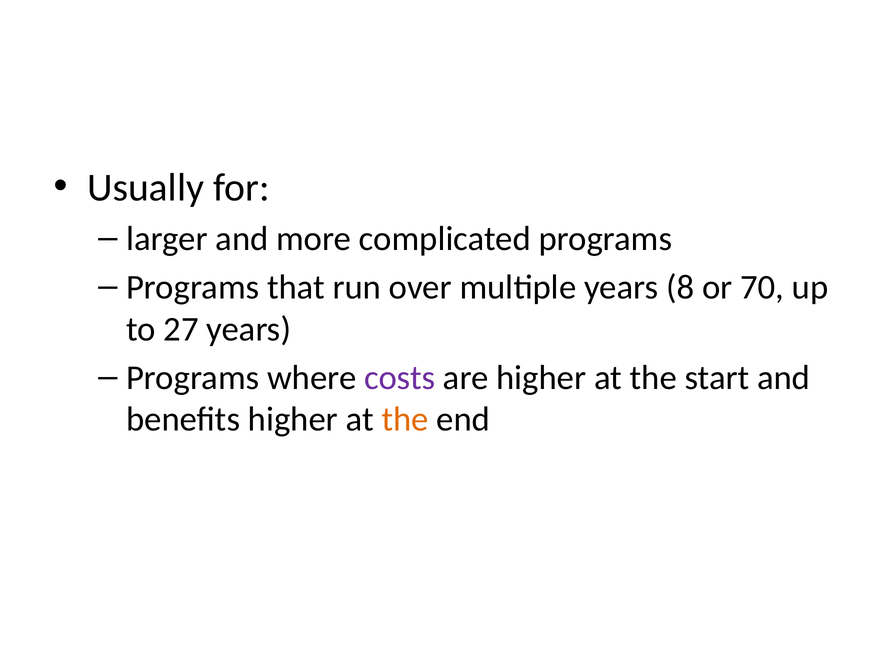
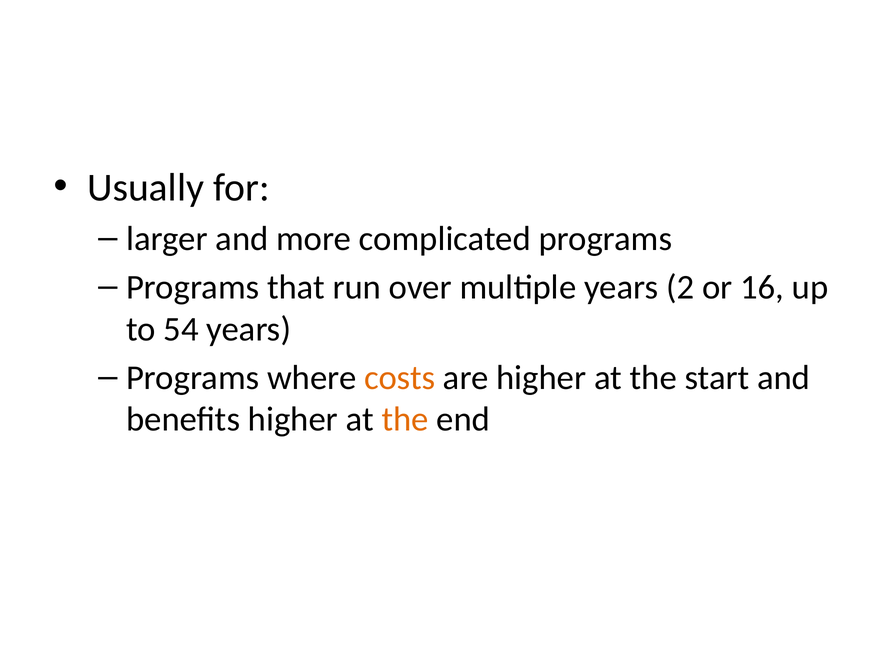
8: 8 -> 2 (680, 287)
70: 70 -> 16 (762, 287)
27: 27 -> 54 (181, 329)
costs colour: purple -> orange (400, 378)
